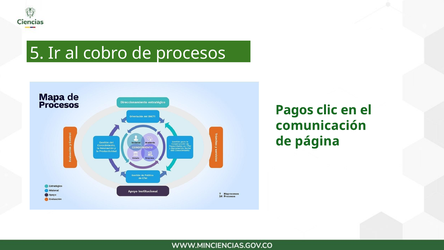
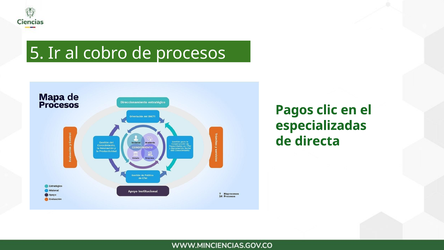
comunicación: comunicación -> especializadas (321, 125)
página: página -> directa (317, 141)
